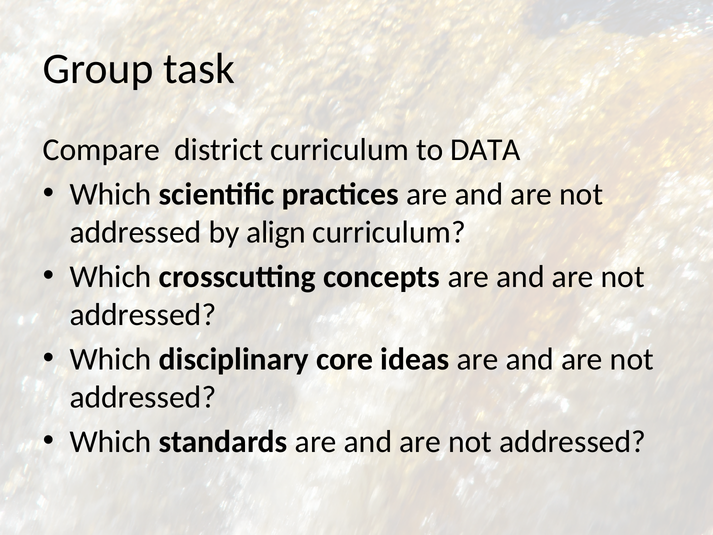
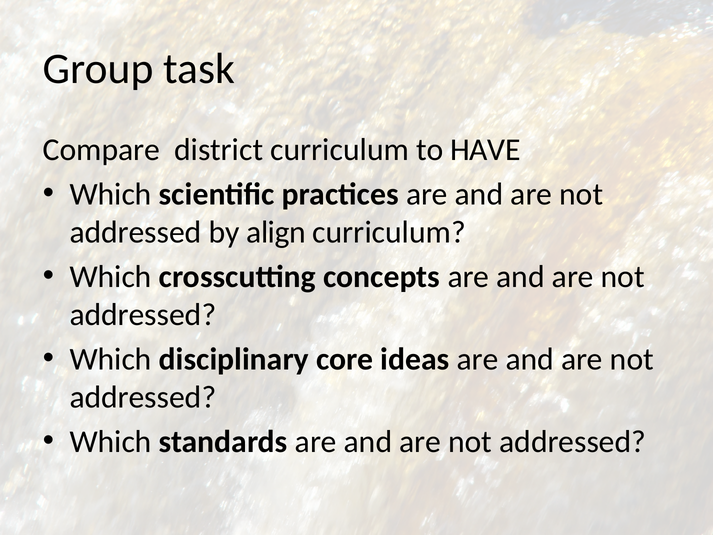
DATA: DATA -> HAVE (485, 150)
